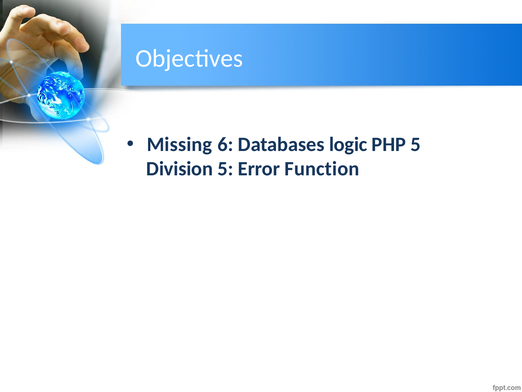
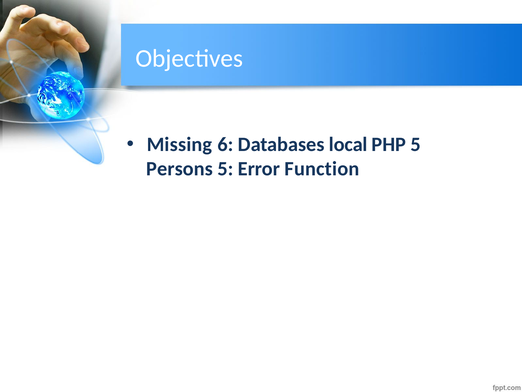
logic: logic -> local (348, 144)
Division: Division -> Persons (180, 169)
